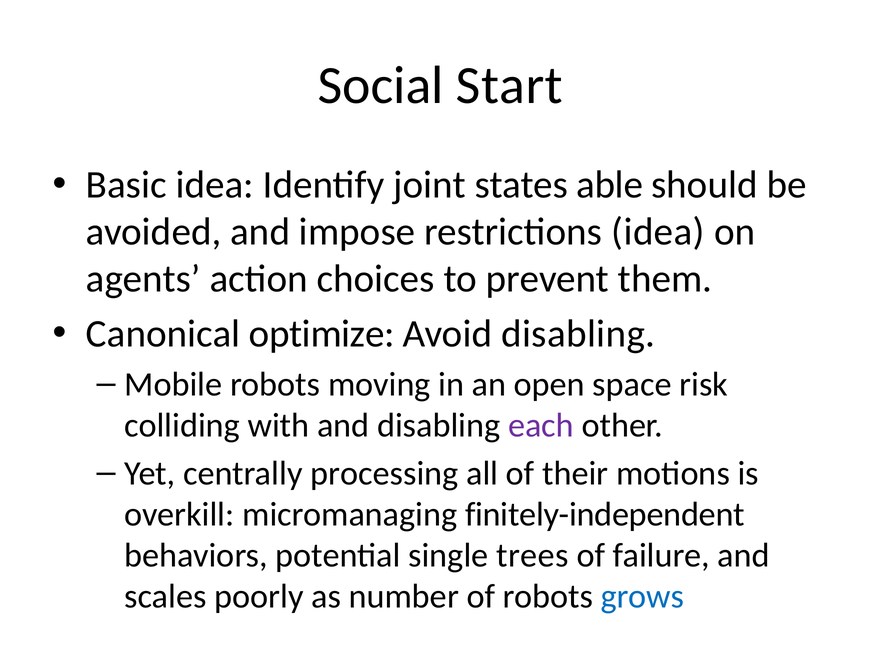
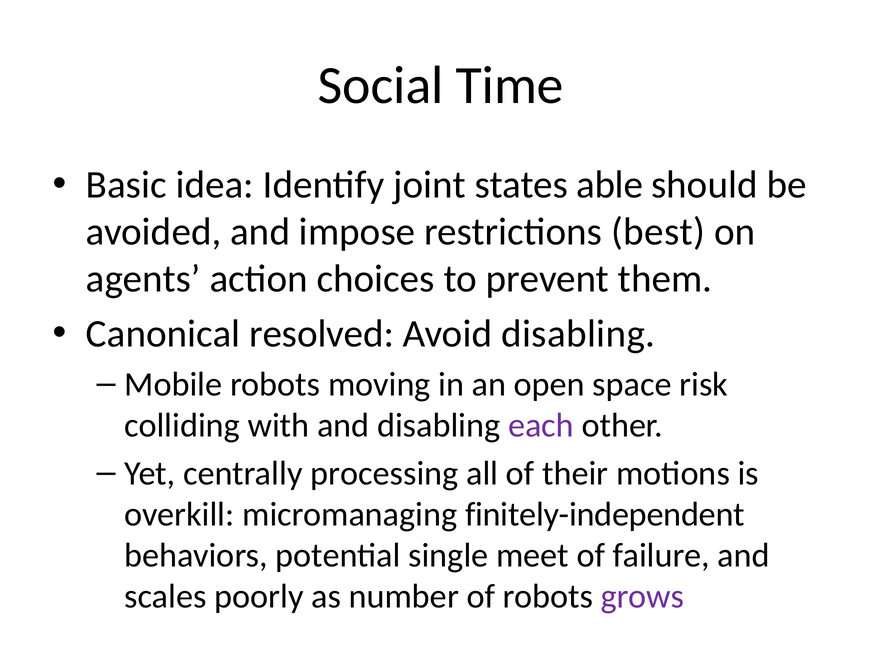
Start: Start -> Time (510, 85)
restrictions idea: idea -> best (658, 232)
optimize: optimize -> resolved (322, 334)
trees: trees -> meet (532, 555)
grows colour: blue -> purple (642, 596)
